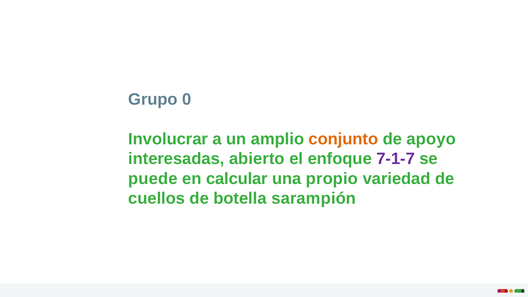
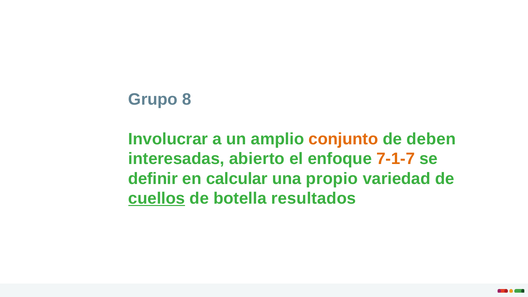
0: 0 -> 8 (187, 99)
apoyo: apoyo -> deben (431, 139)
7-1-7 colour: purple -> orange (396, 159)
puede: puede -> definir (153, 179)
cuellos underline: none -> present (157, 198)
sarampión: sarampión -> resultados (314, 198)
